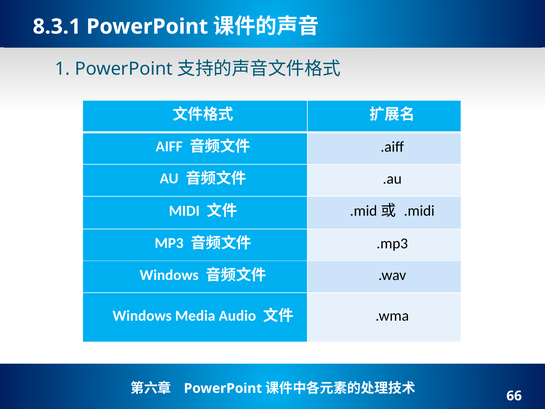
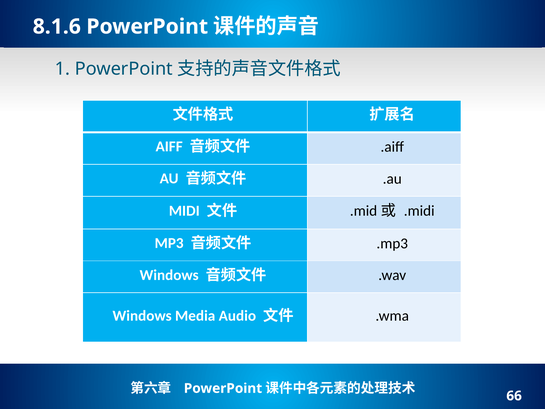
8.3.1: 8.3.1 -> 8.1.6 (57, 27)
